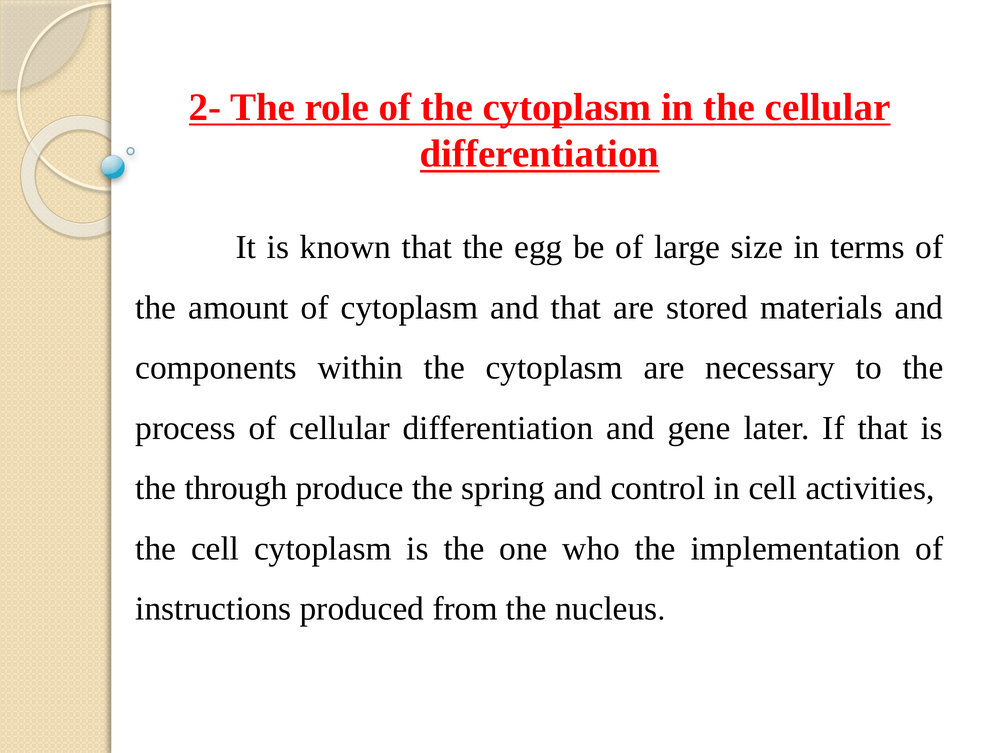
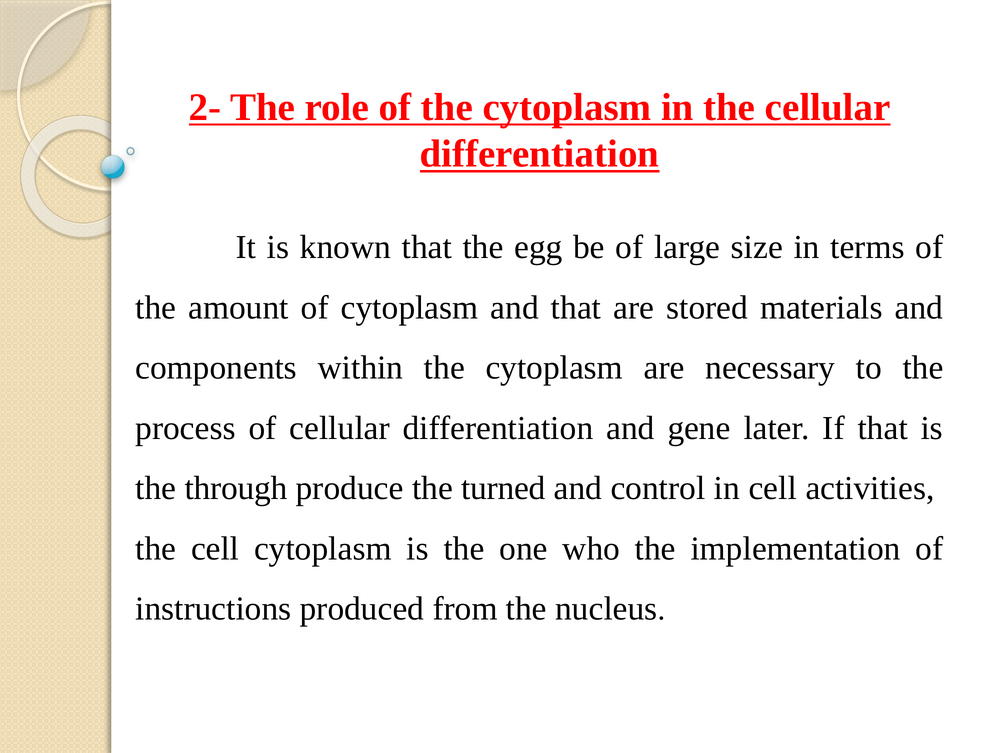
spring: spring -> turned (503, 488)
